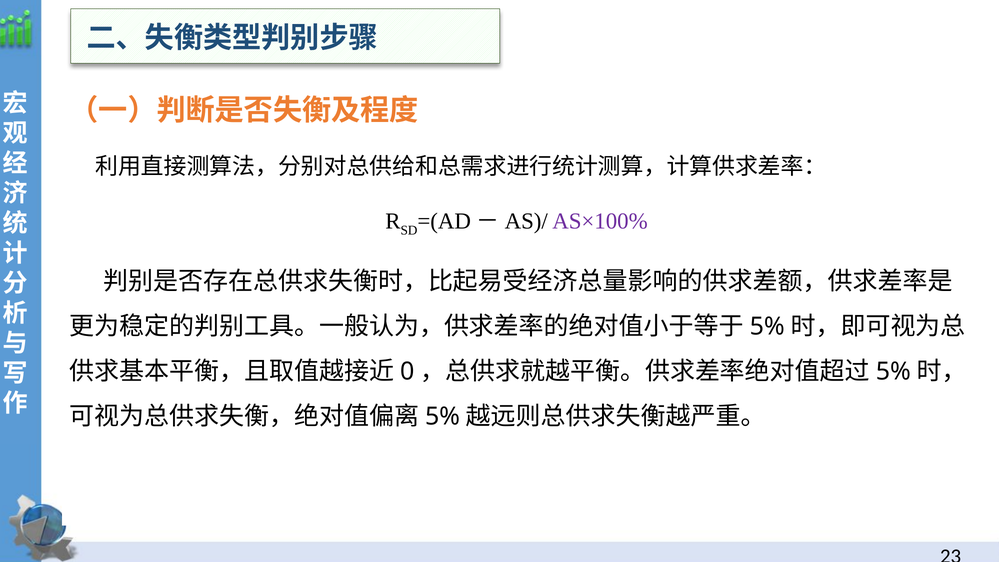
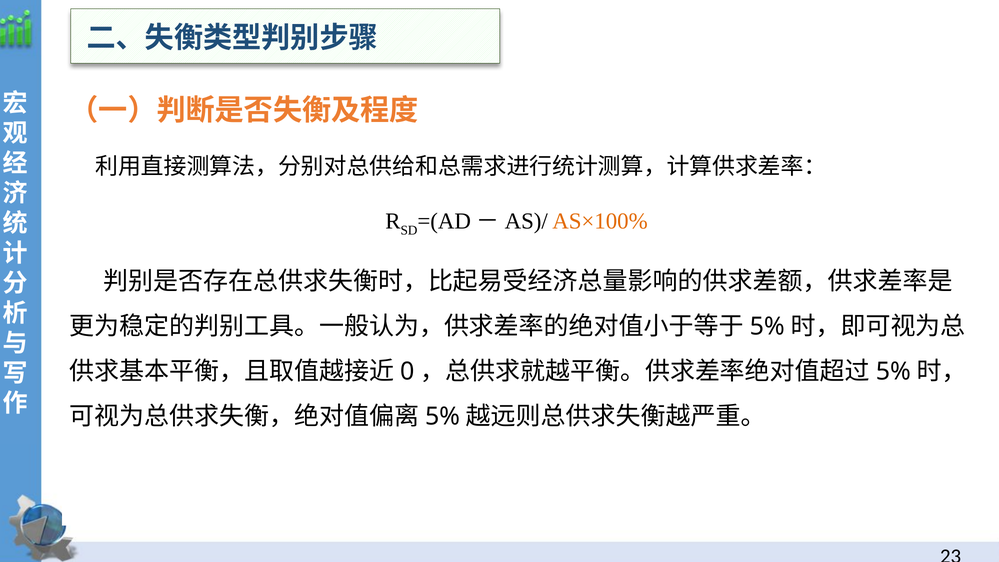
AS×100% colour: purple -> orange (600, 221)
